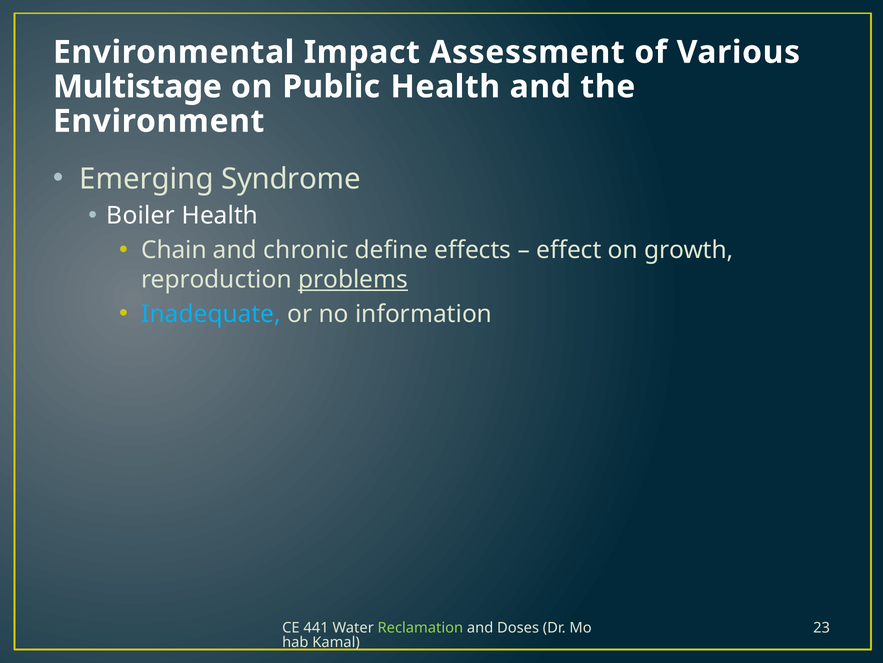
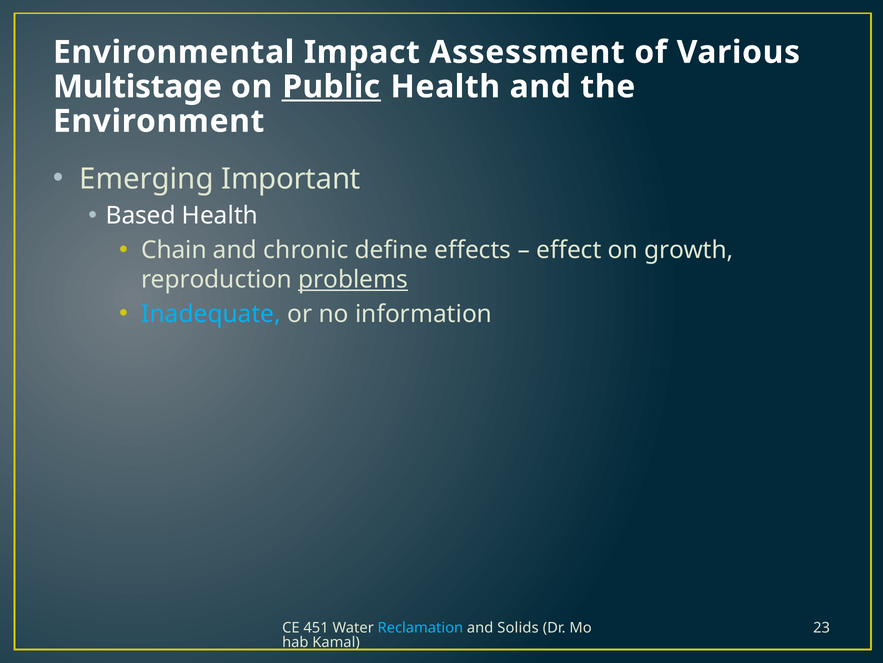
Public underline: none -> present (331, 87)
Syndrome: Syndrome -> Important (291, 179)
Boiler: Boiler -> Based (141, 216)
441: 441 -> 451 (316, 627)
Reclamation colour: light green -> light blue (420, 627)
Doses: Doses -> Solids (518, 627)
